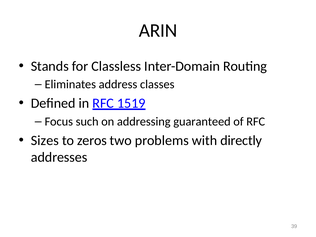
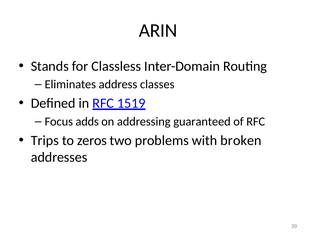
such: such -> adds (87, 122)
Sizes: Sizes -> Trips (45, 140)
directly: directly -> broken (241, 140)
